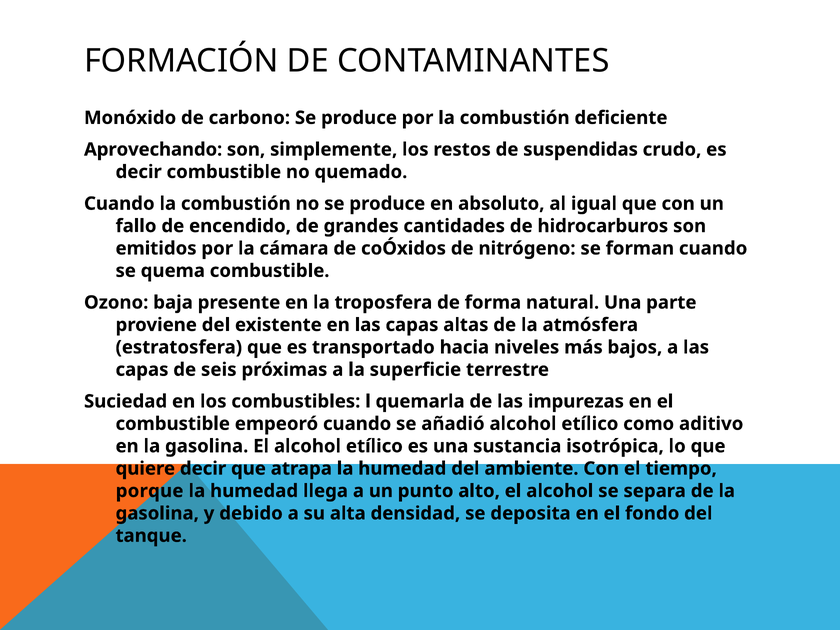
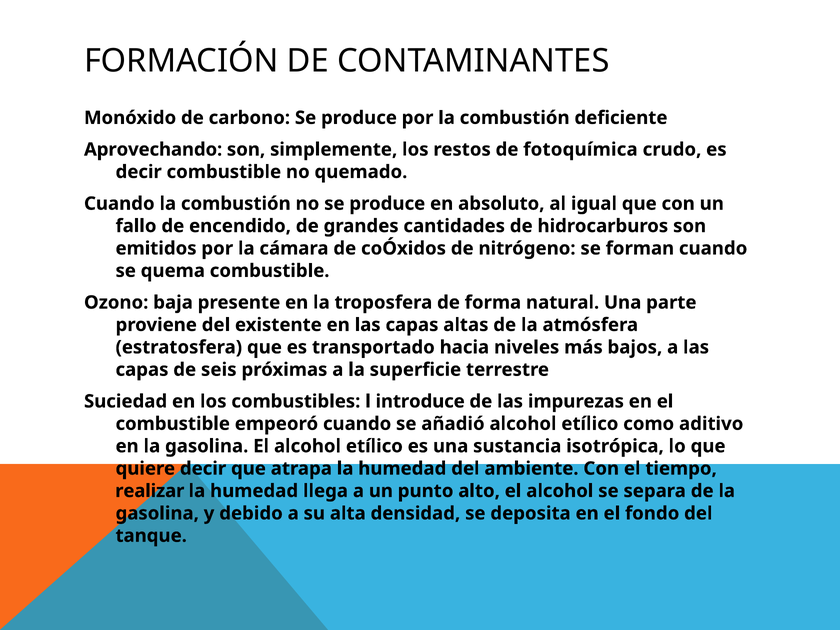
suspendidas: suspendidas -> fotoquímica (580, 150)
quemarla: quemarla -> introduce (420, 401)
porque: porque -> realizar (150, 491)
